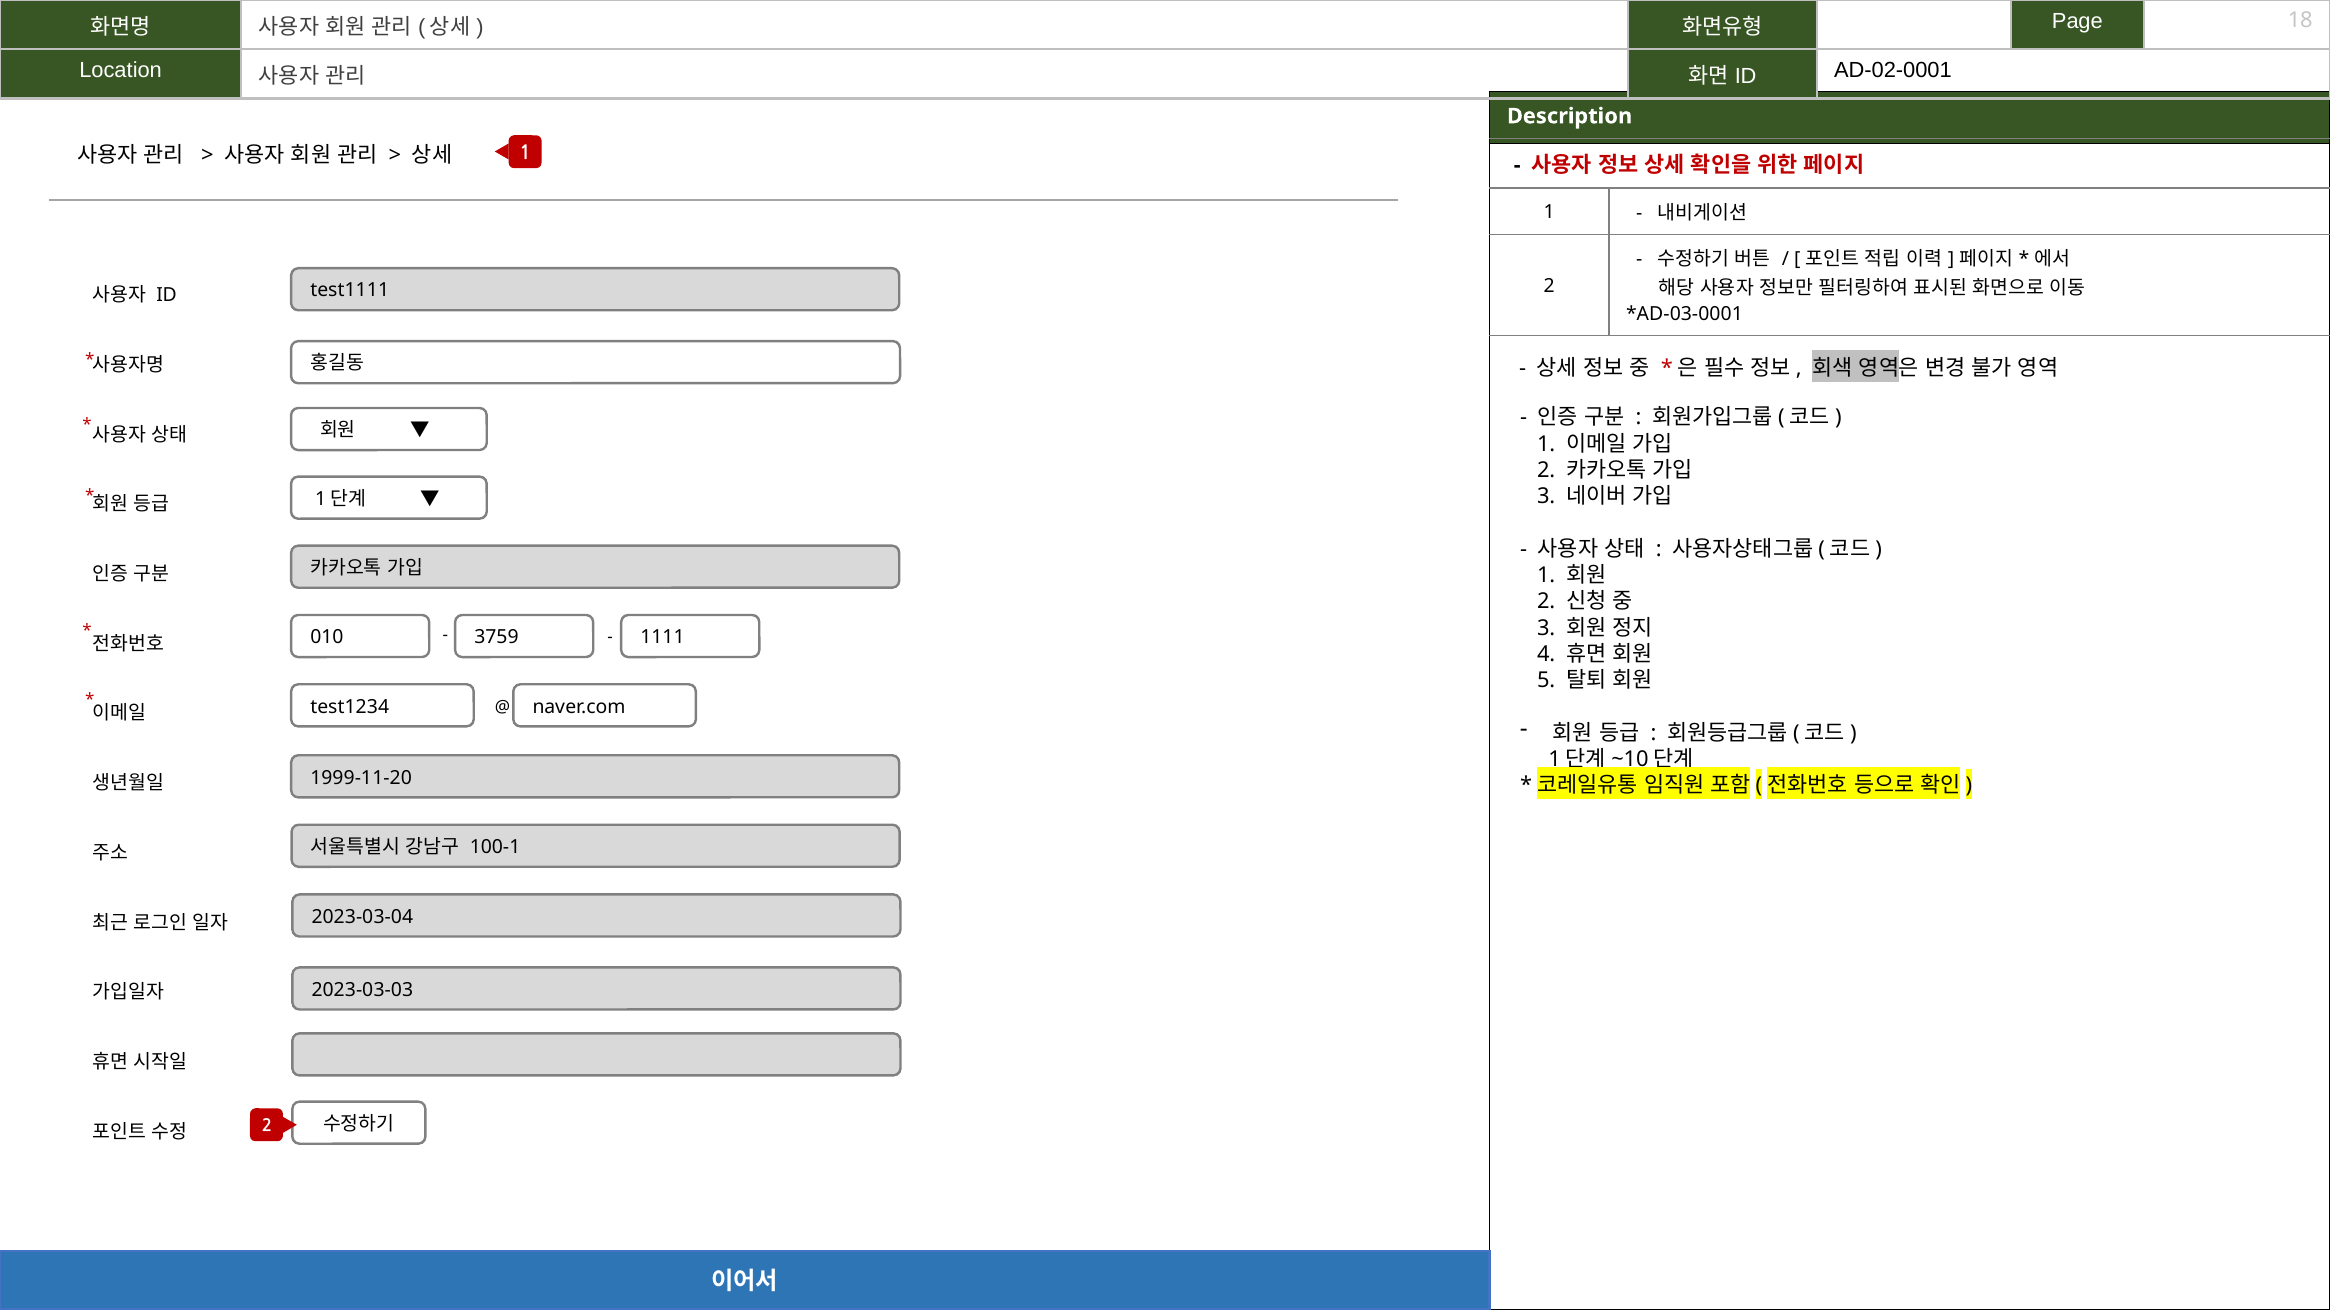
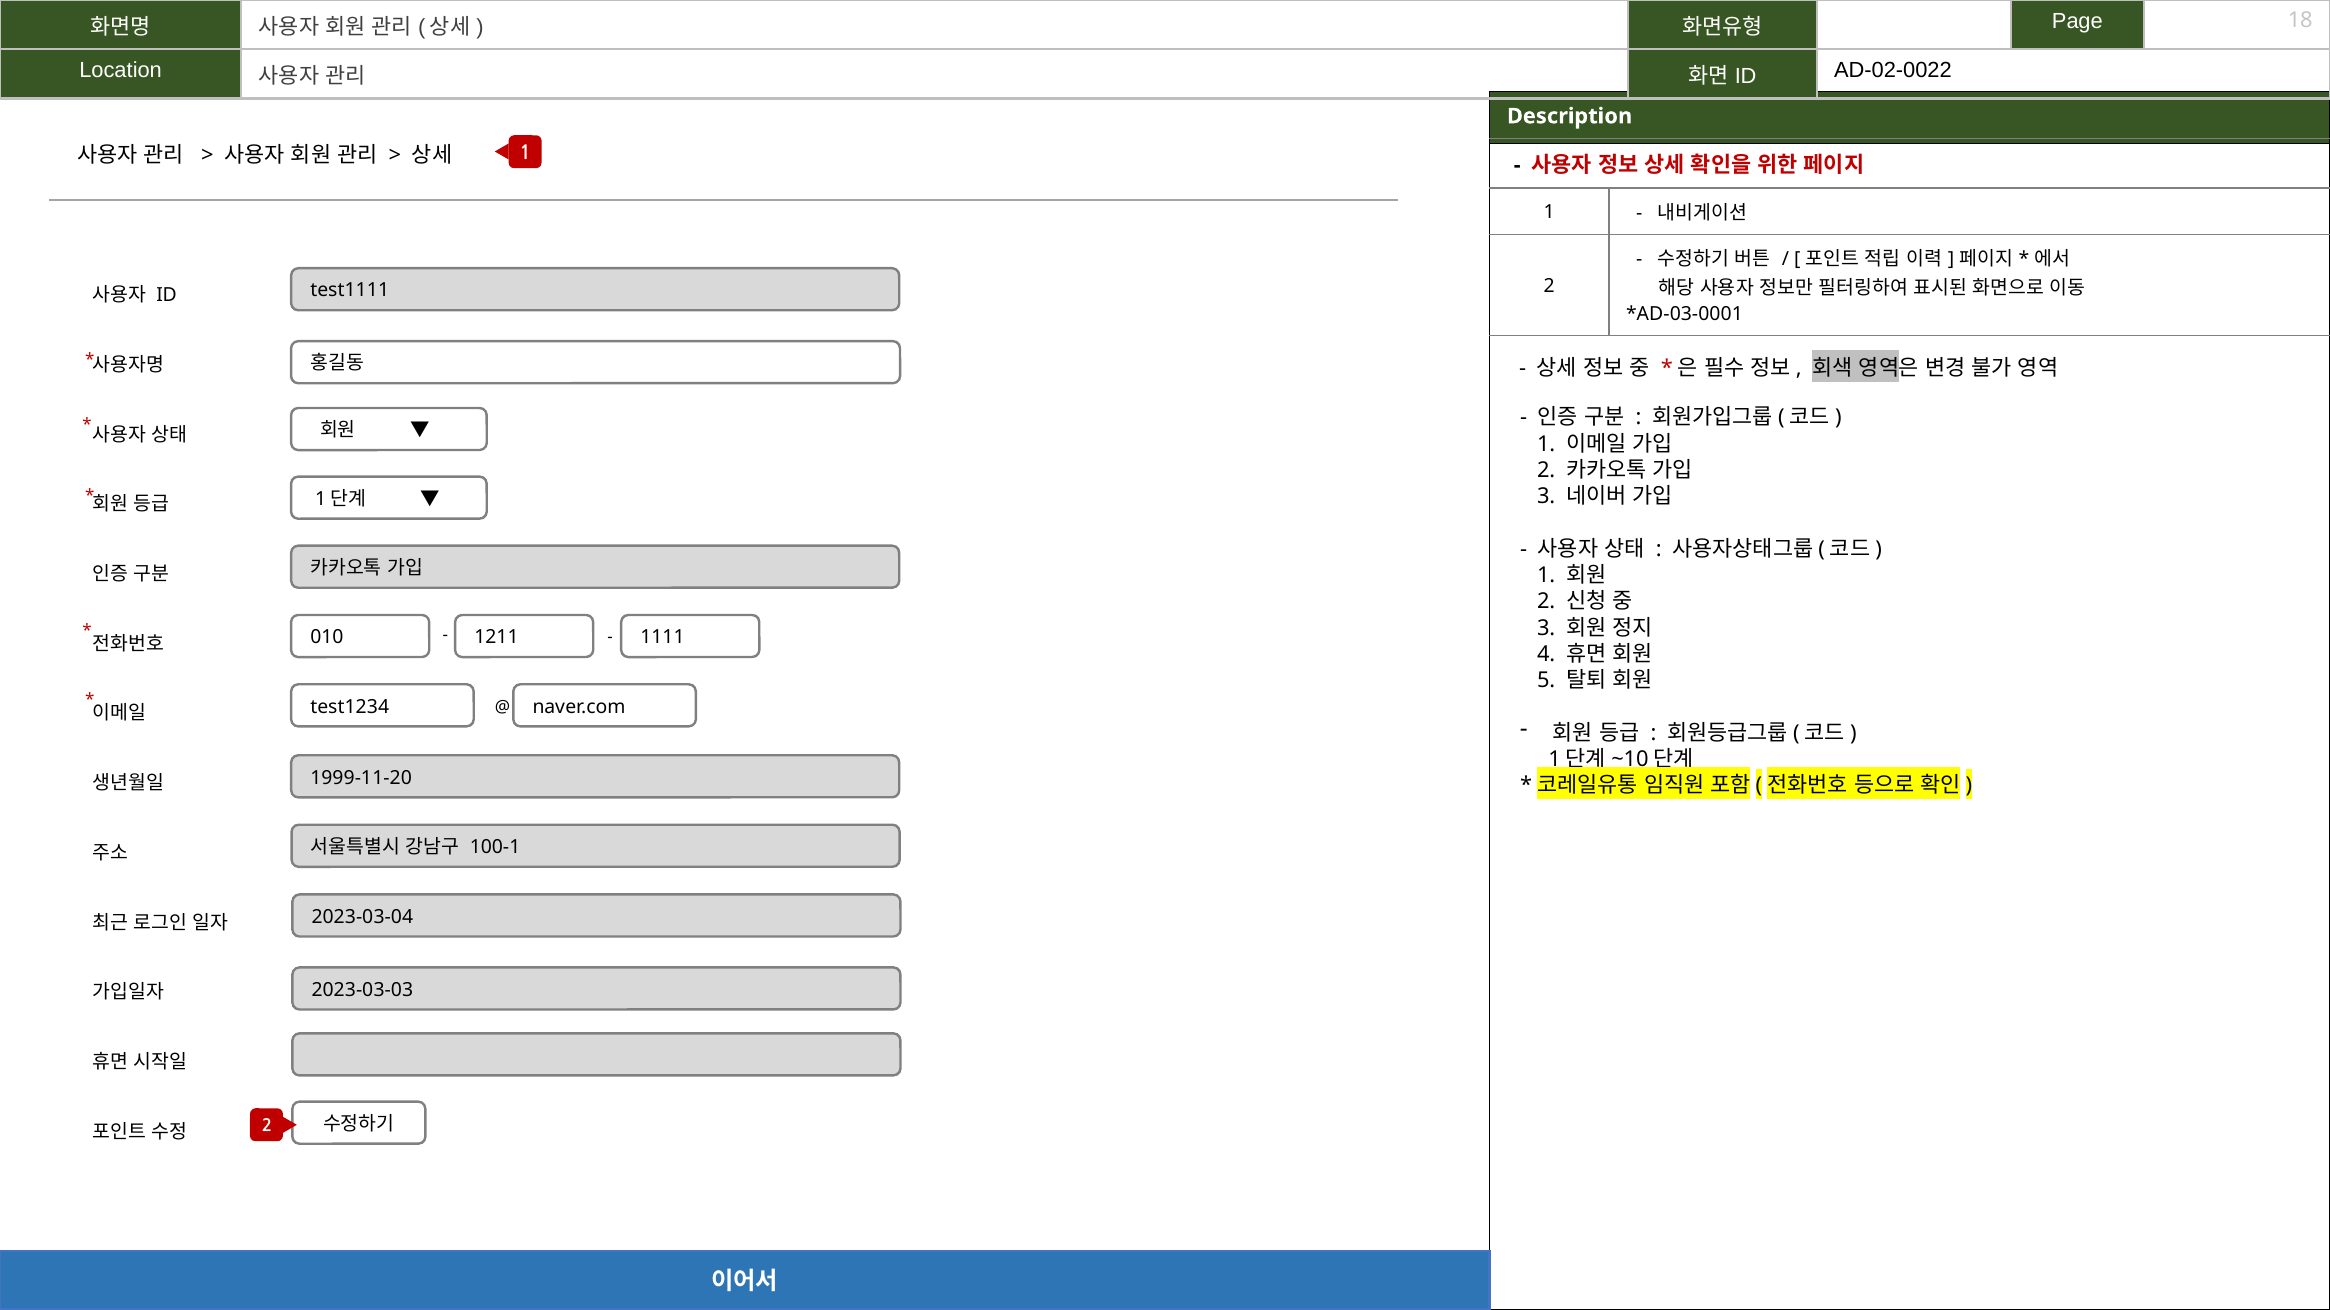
AD-02-0001: AD-02-0001 -> AD-02-0022 (1893, 71)
3759: 3759 -> 1211 (496, 638)
